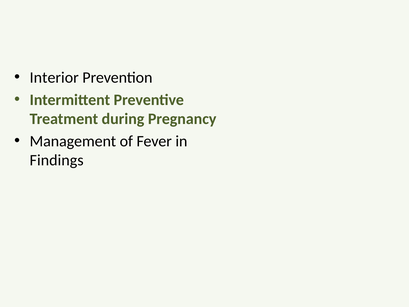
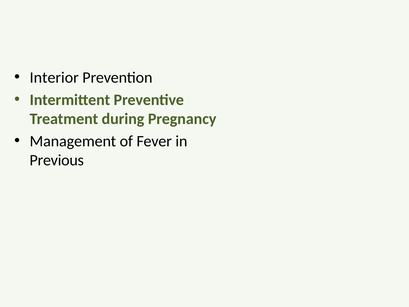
Findings: Findings -> Previous (57, 160)
